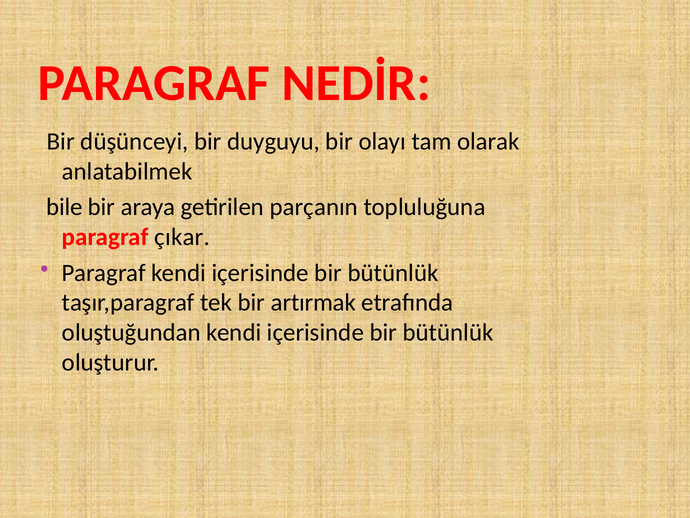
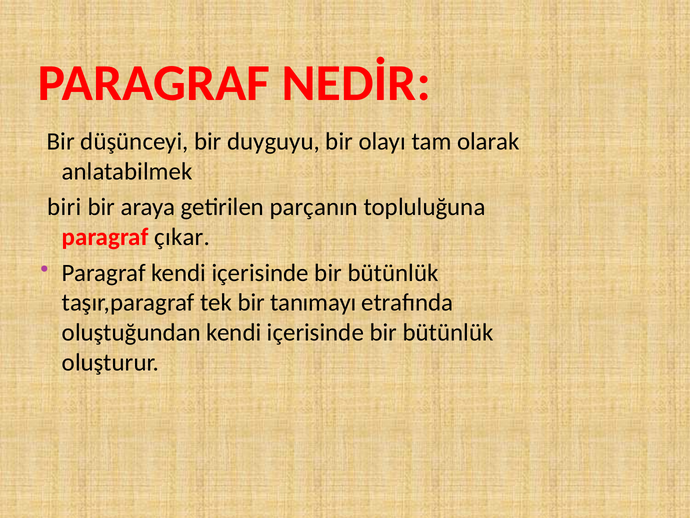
bile: bile -> biri (64, 207)
artırmak: artırmak -> tanımayı (313, 302)
